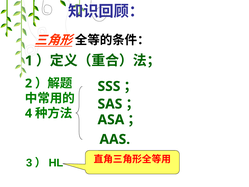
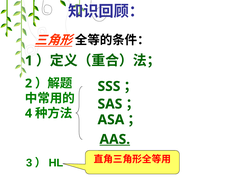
AAS underline: none -> present (115, 139)
